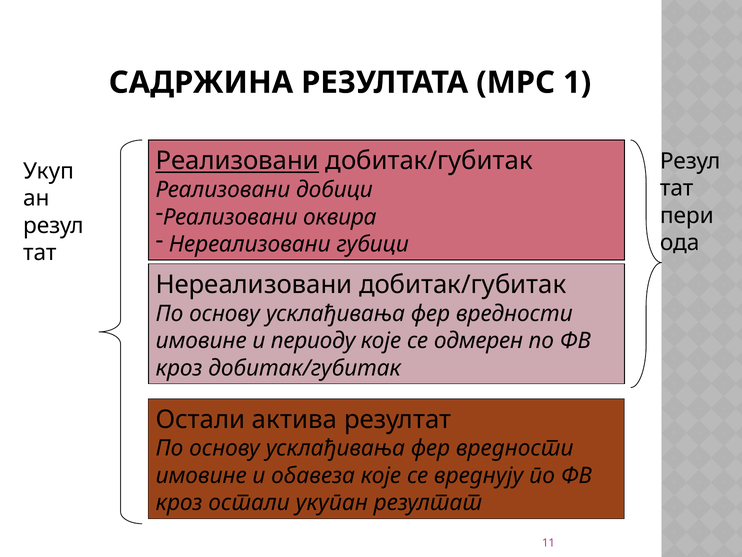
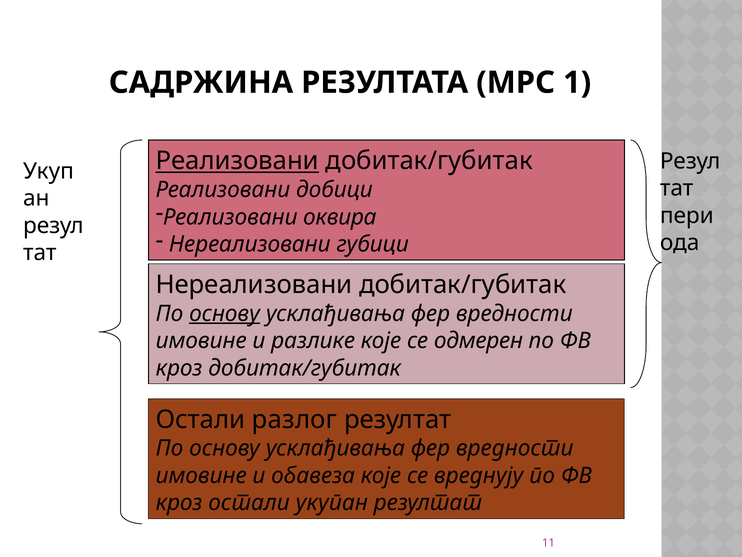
основу underline: none -> present (225, 313)
периоду: периоду -> разлике (313, 340)
актива: актива -> разлог (295, 419)
